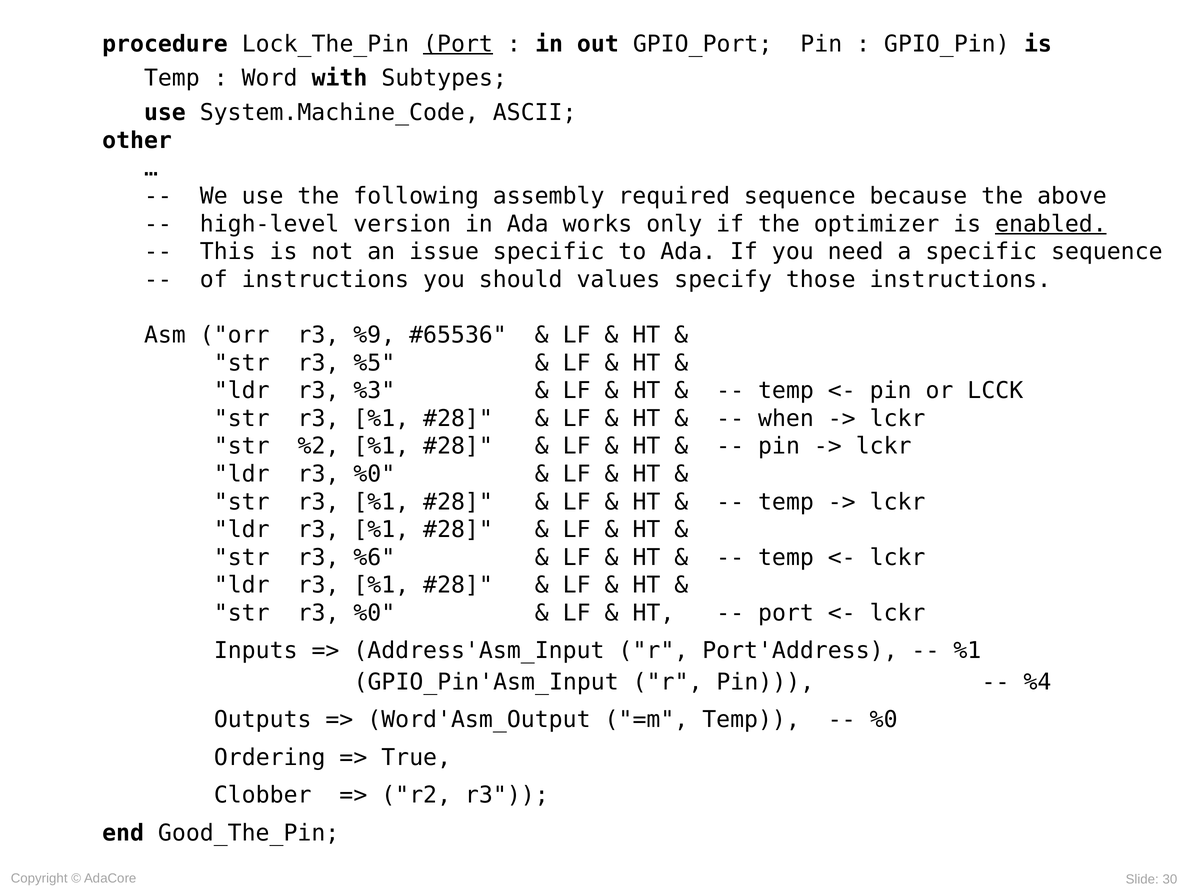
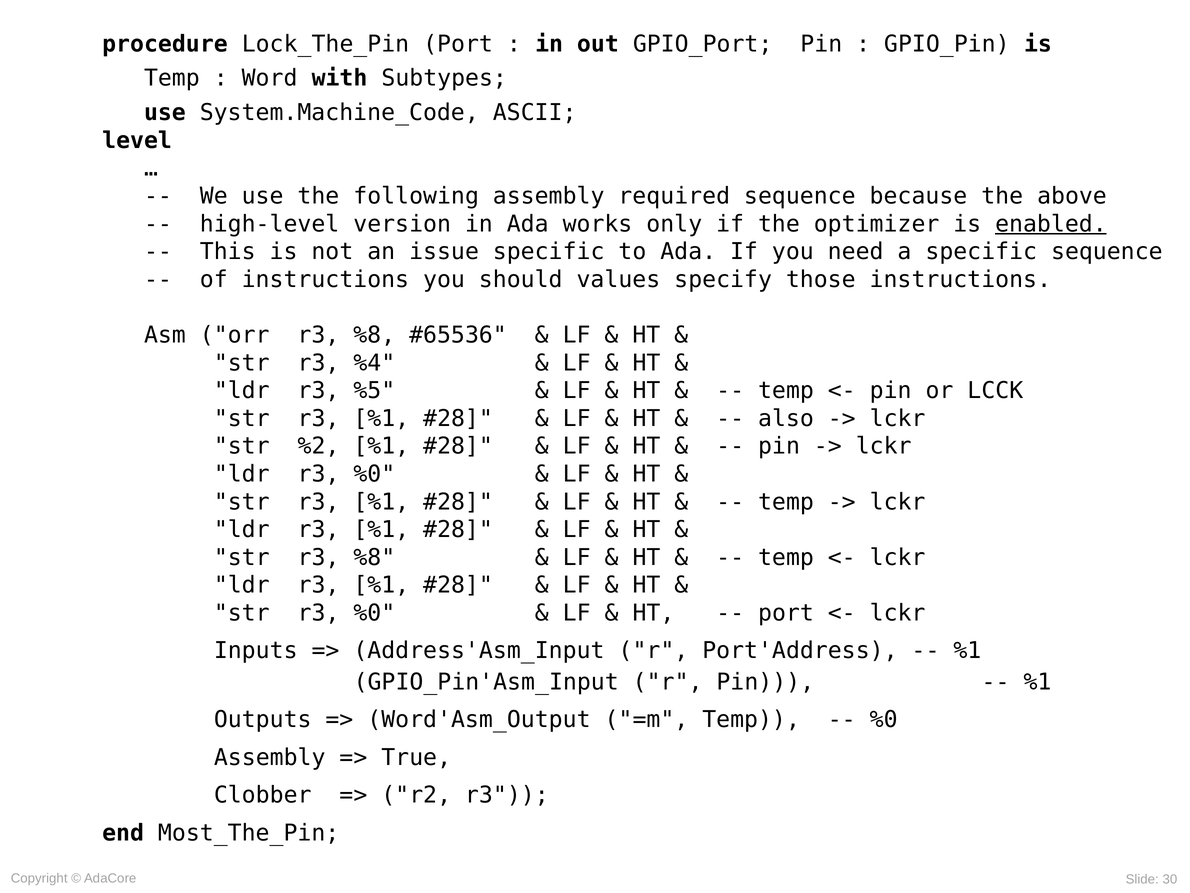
Port underline: present -> none (458, 44)
other: other -> level (137, 140)
orr r3 %9: %9 -> %8 (374, 335)
%5: %5 -> %4 (374, 363)
%3: %3 -> %5 (374, 390)
when: when -> also (786, 418)
str r3 %6: %6 -> %8 (374, 557)
%4: %4 -> %1 (1037, 682)
Ordering: Ordering -> Assembly (270, 757)
Good_The_Pin: Good_The_Pin -> Most_The_Pin (249, 832)
